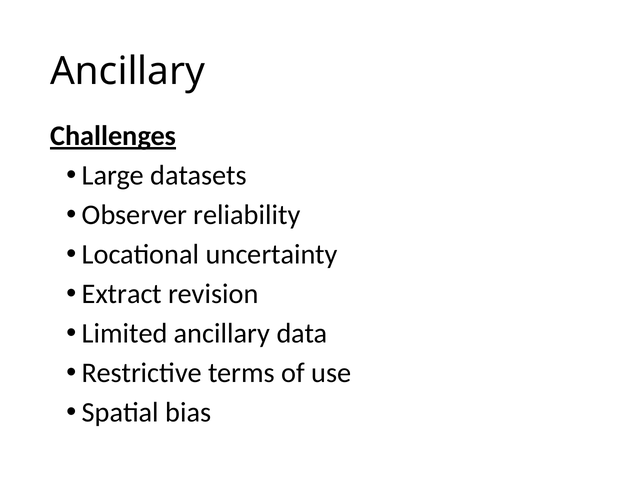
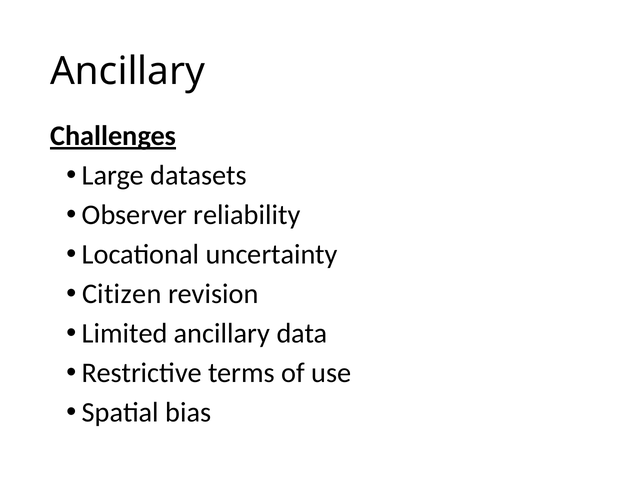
Extract: Extract -> Citizen (122, 294)
